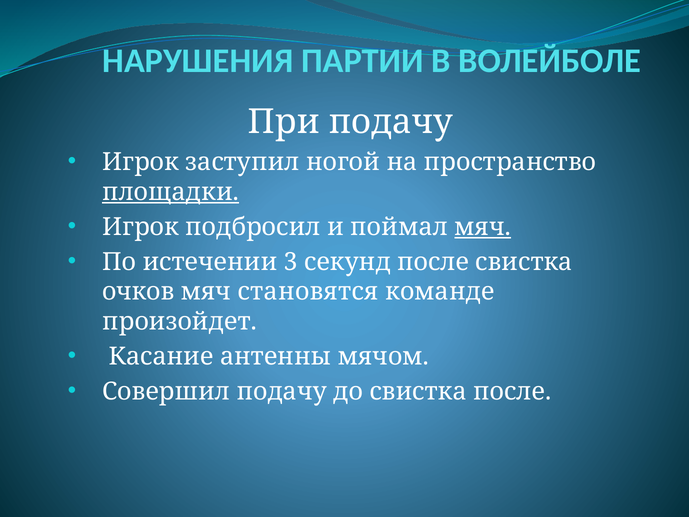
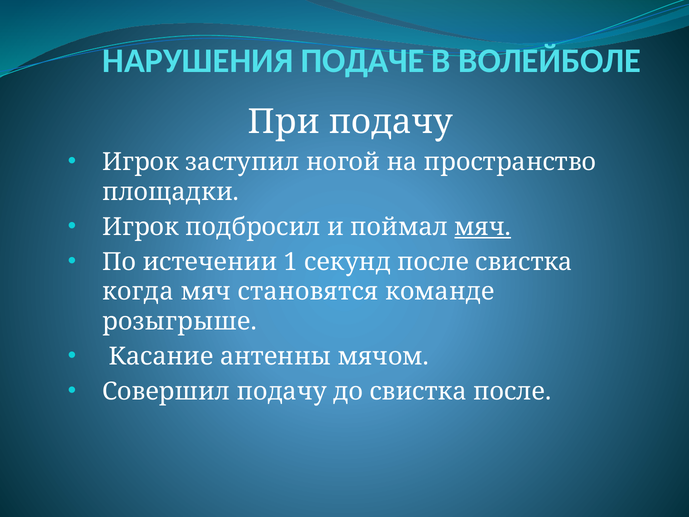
ПАРТИИ: ПАРТИИ -> ПОДАЧЕ (363, 61)
площадки underline: present -> none (171, 192)
3: 3 -> 1 (291, 262)
очков: очков -> когда (138, 292)
произойдет: произойдет -> розыгрыше (180, 322)
